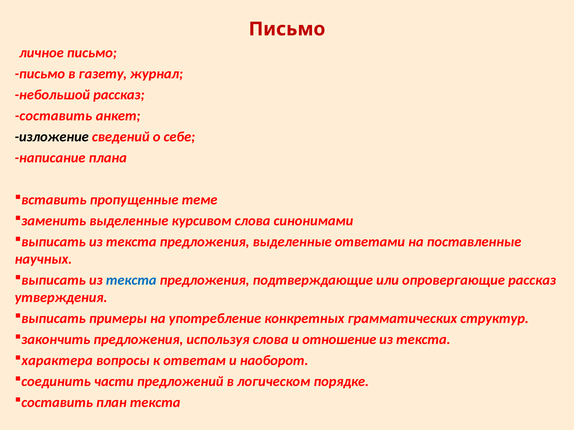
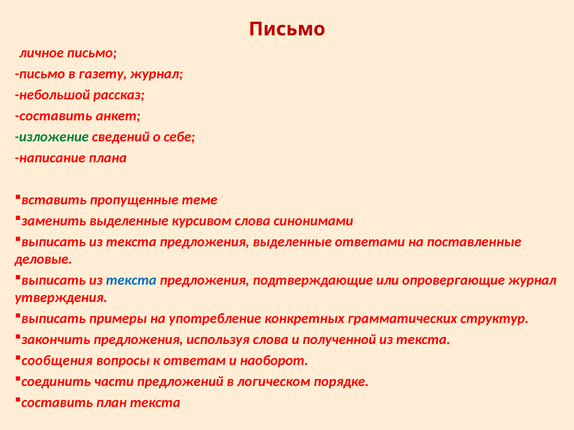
изложение colour: black -> green (52, 137)
научных: научных -> деловые (43, 259)
опровергающие рассказ: рассказ -> журнал (532, 280)
отношение: отношение -> полученной (339, 340)
характера: характера -> сообщения (57, 361)
